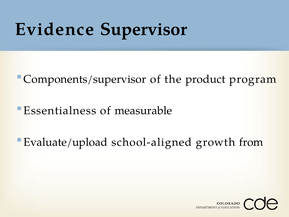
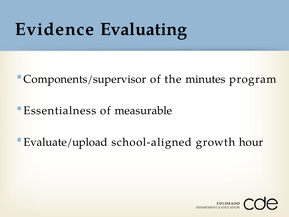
Supervisor: Supervisor -> Evaluating (144, 29)
product: product -> minutes (205, 79)
from: from -> hour (251, 142)
